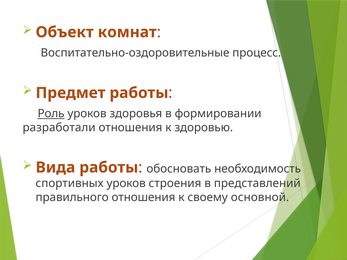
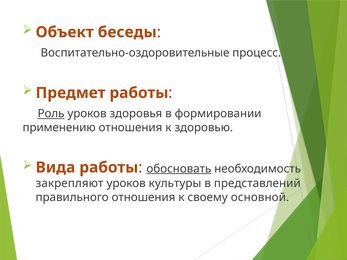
комнат: комнат -> беседы (127, 32)
разработали: разработали -> применению (59, 128)
обосновать underline: none -> present (179, 169)
спортивных: спортивных -> закрепляют (70, 184)
строения: строения -> культуры (175, 184)
